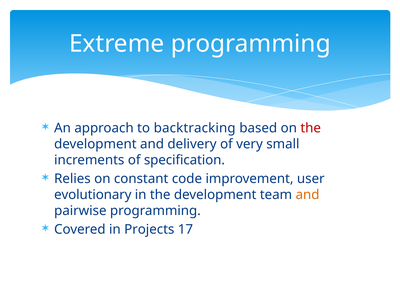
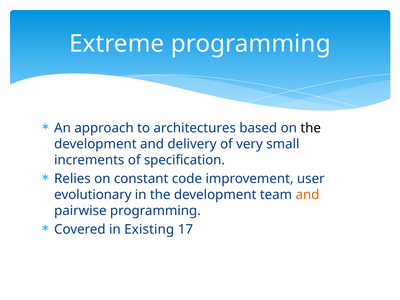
backtracking: backtracking -> architectures (195, 128)
the colour: red -> black (311, 128)
Projects: Projects -> Existing (149, 229)
